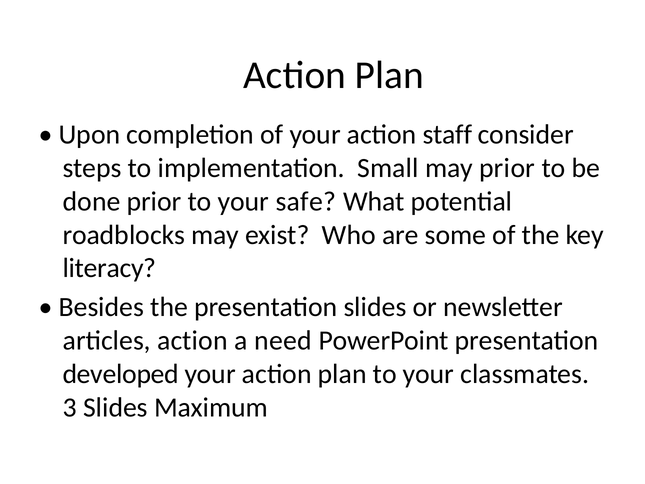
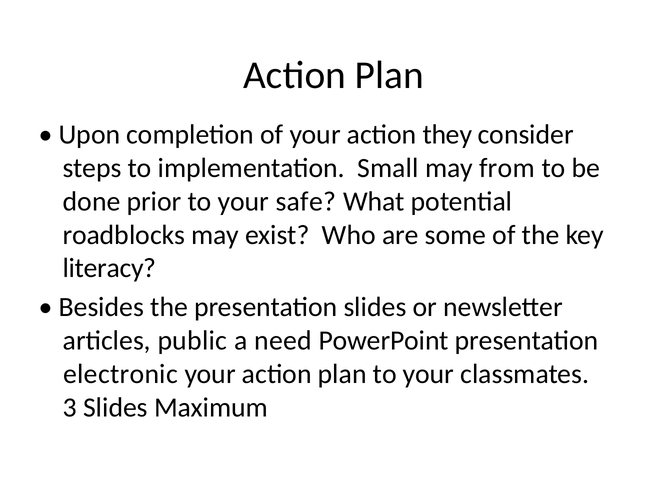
staff: staff -> they (447, 135)
may prior: prior -> from (507, 168)
articles action: action -> public (192, 341)
developed: developed -> electronic (121, 374)
